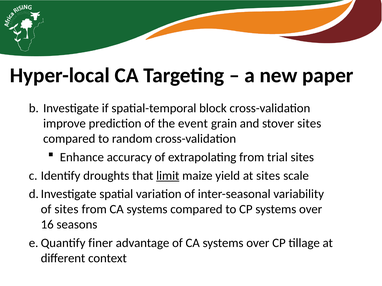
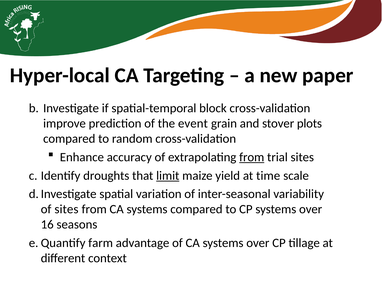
stover sites: sites -> plots (309, 124)
from underline: none -> present (252, 157)
at sites: sites -> time (268, 176)
finer: finer -> farm (101, 243)
